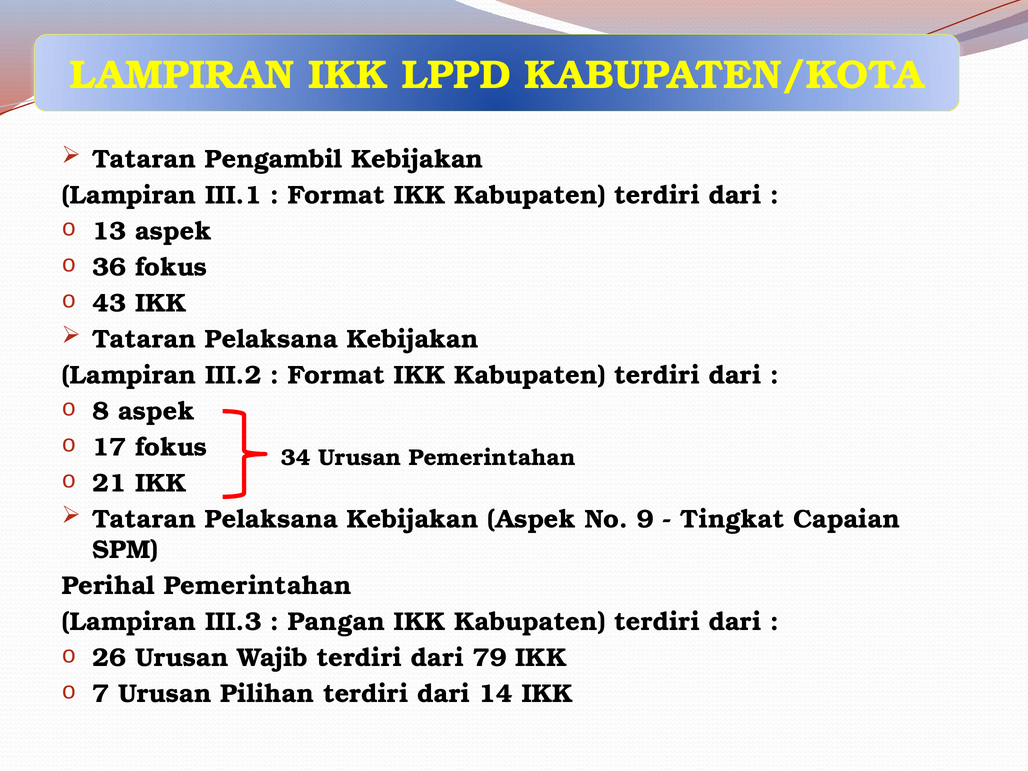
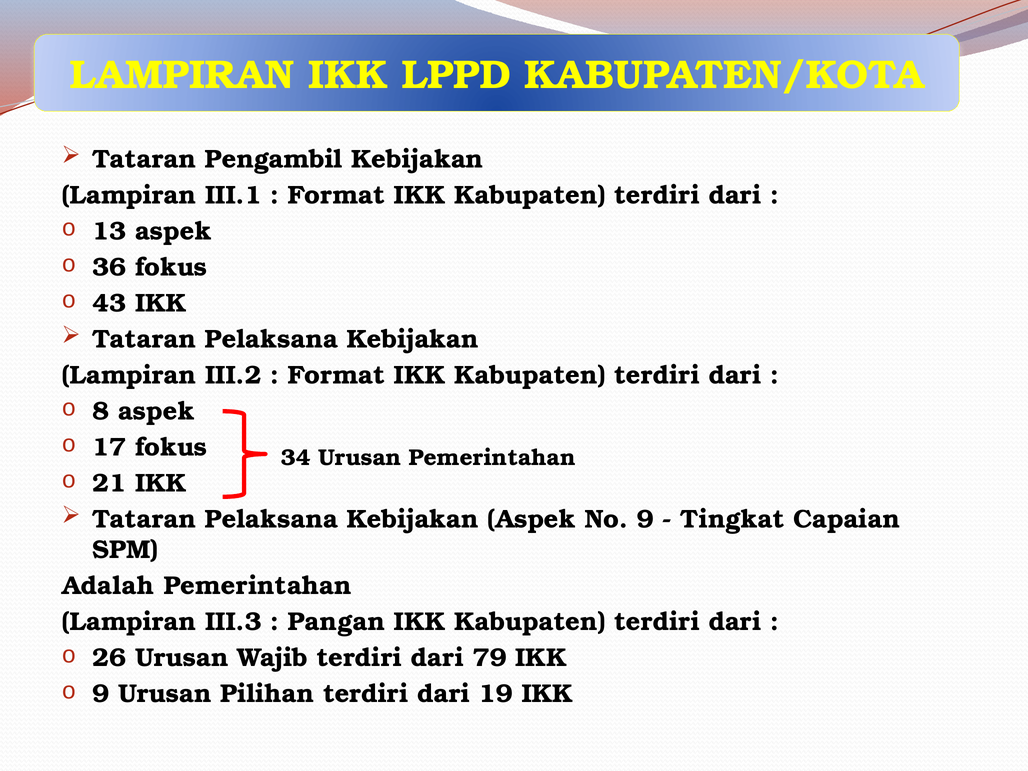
Perihal: Perihal -> Adalah (108, 586)
7: 7 -> 9 (101, 694)
14: 14 -> 19 (496, 694)
